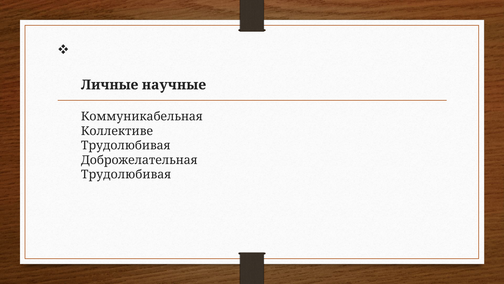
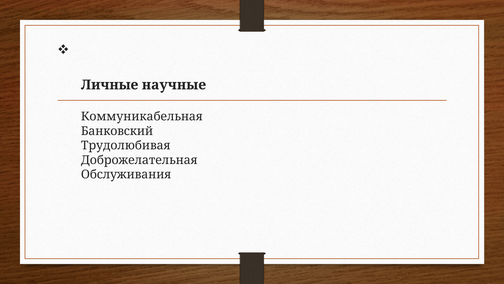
Коллективе: Коллективе -> Банковский (117, 131)
Трудолюбивая: Трудолюбивая -> Обслуживания (126, 174)
